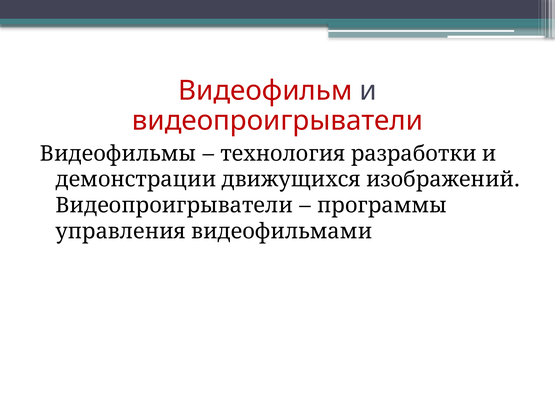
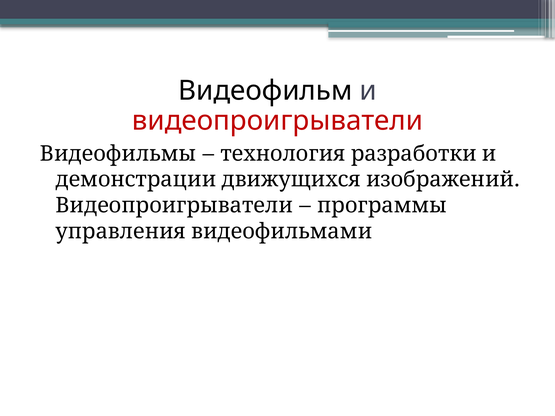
Видеофильм colour: red -> black (265, 91)
